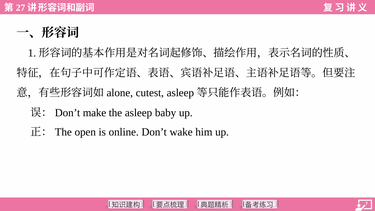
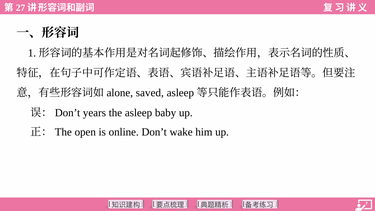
cutest: cutest -> saved (150, 93)
make: make -> years (94, 113)
